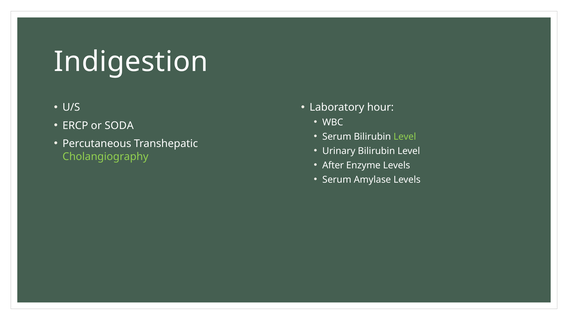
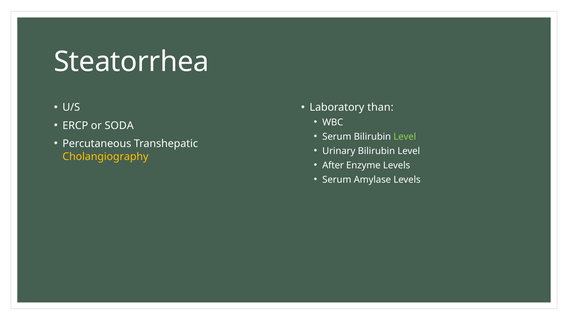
Indigestion: Indigestion -> Steatorrhea (131, 62)
hour: hour -> than (380, 107)
Cholangiography colour: light green -> yellow (105, 156)
